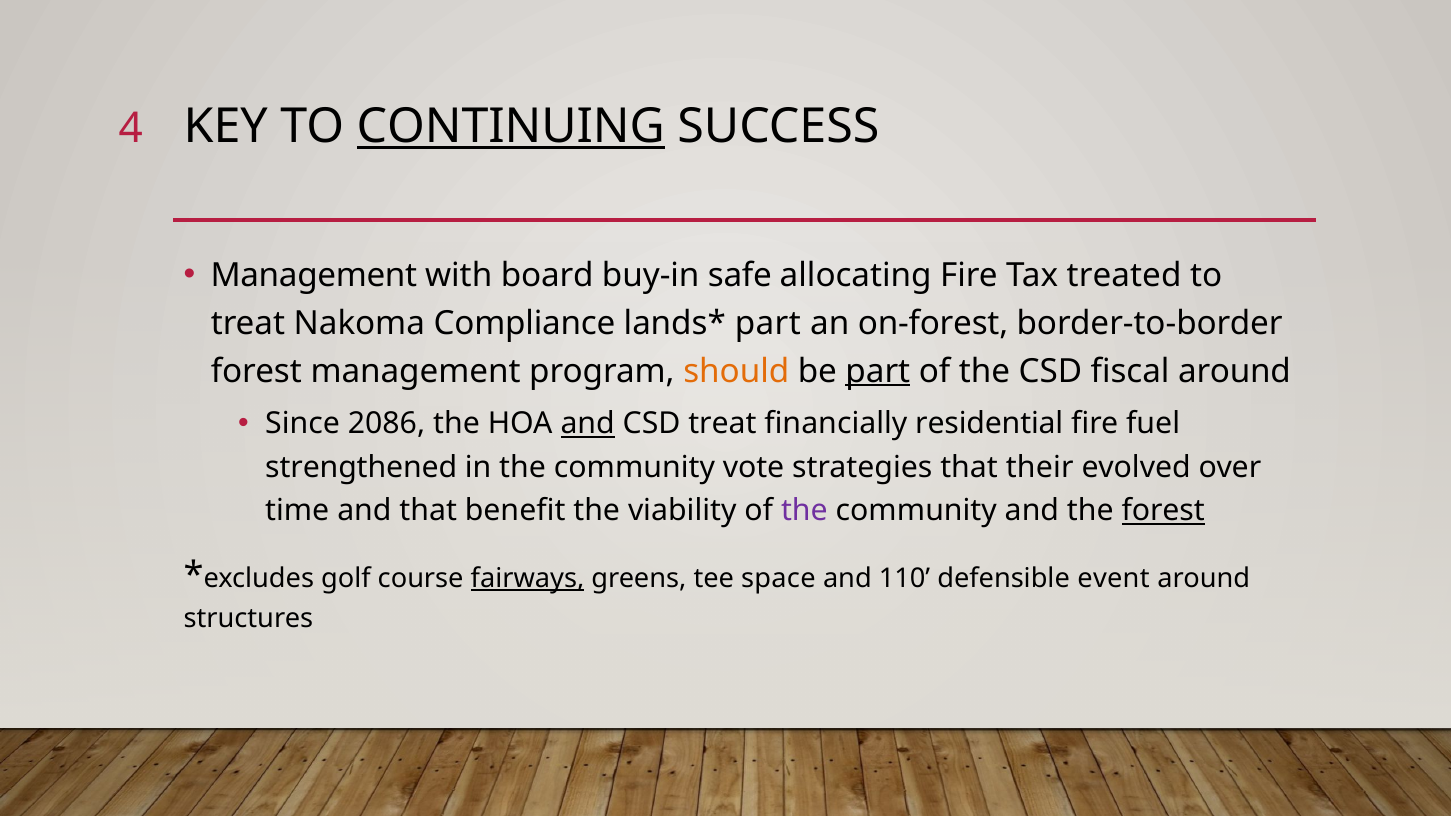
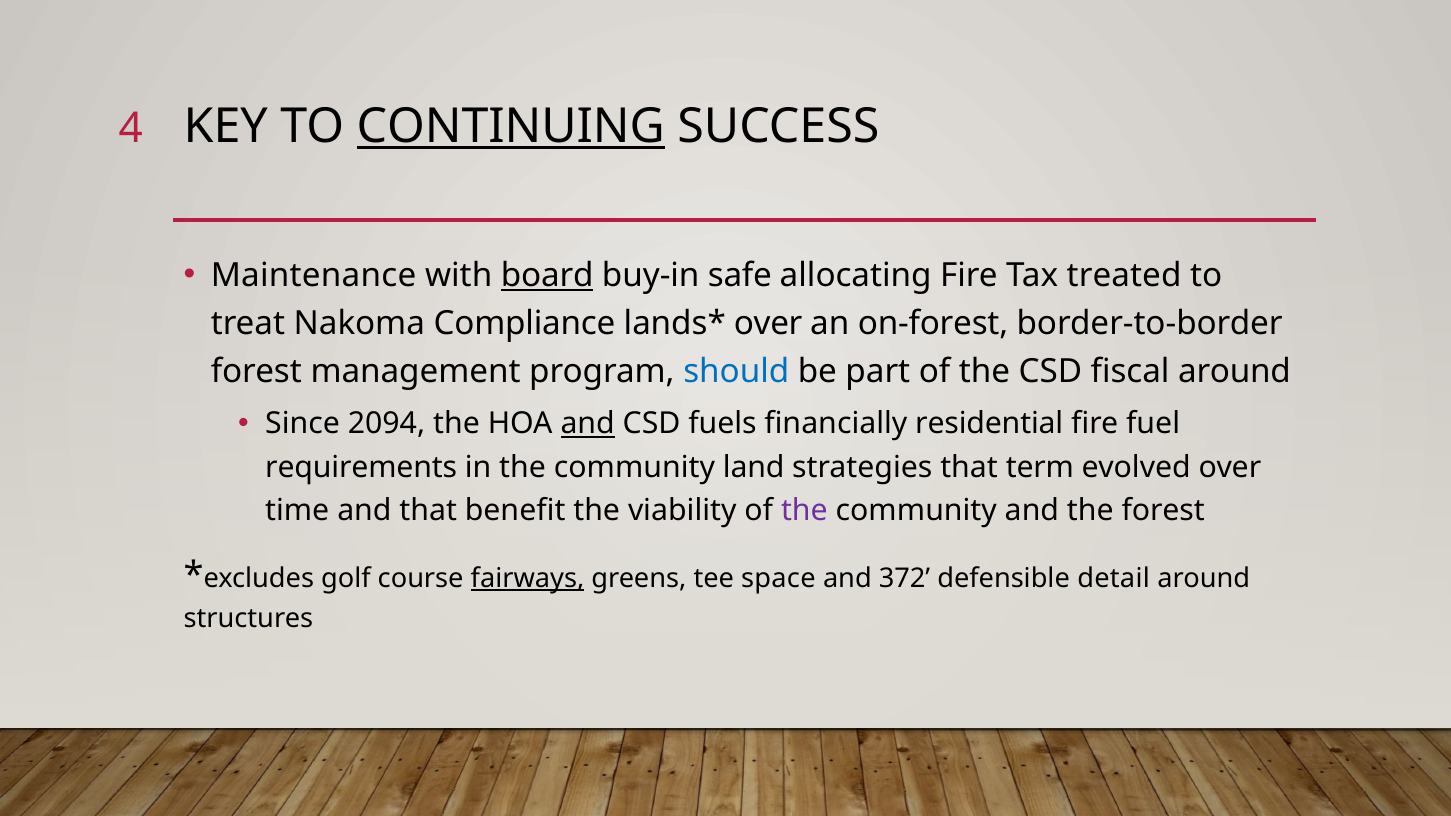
Management: Management -> Maintenance (314, 276)
board underline: none -> present (547, 276)
part: part -> over (768, 323)
should colour: orange -> blue (736, 371)
part underline: present -> none (878, 371)
2086: 2086 -> 2094 (386, 424)
CSD treat: treat -> fuels (722, 424)
strengthened: strengthened -> requirements (361, 467)
vote: vote -> land (754, 467)
their: their -> term (1040, 467)
forest underline: present -> none (1163, 511)
110: 110 -> 372 (904, 578)
event: event -> detail (1114, 578)
